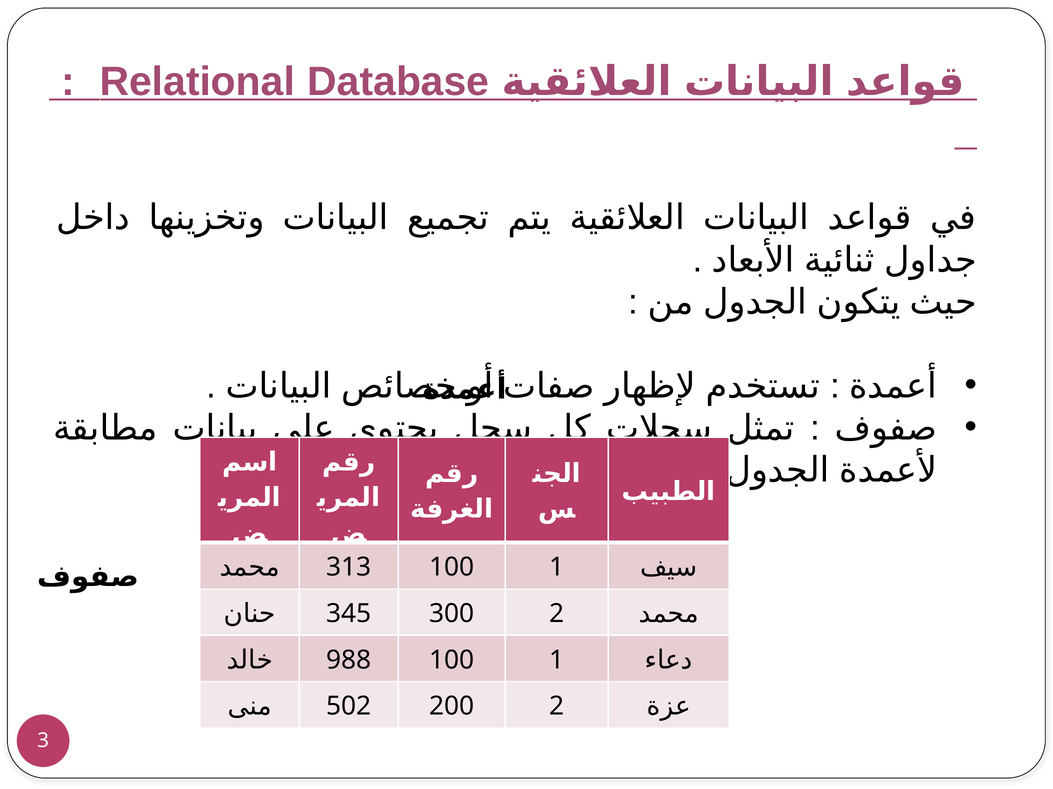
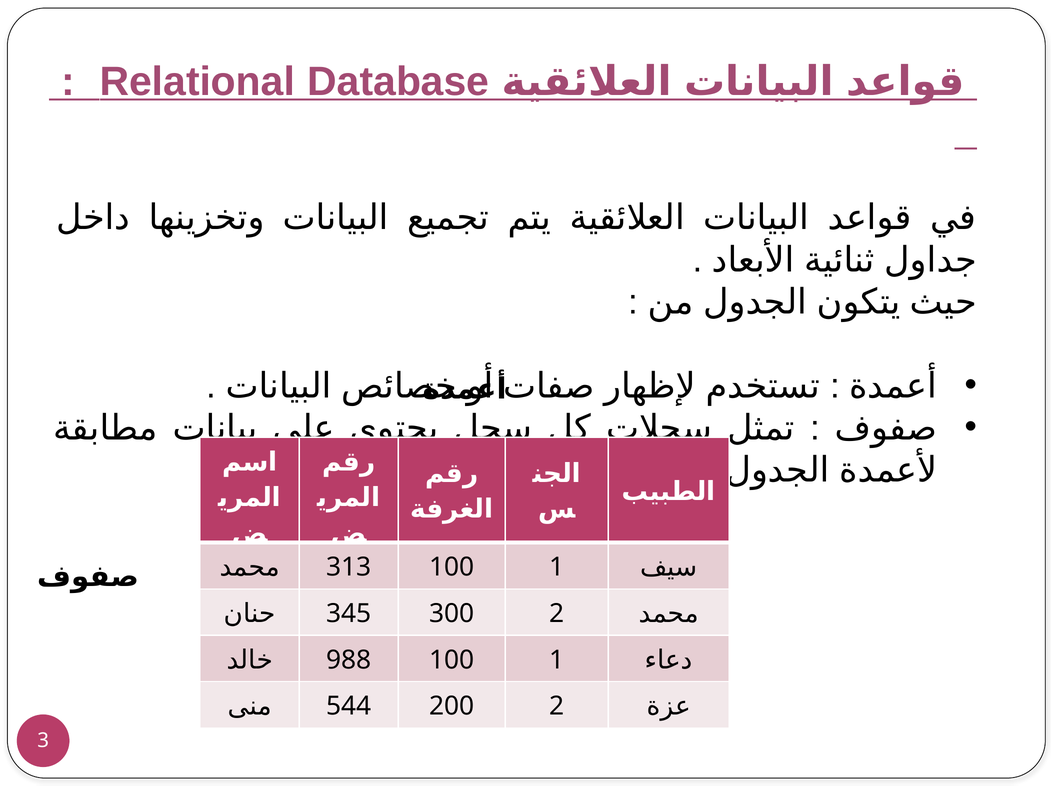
502: 502 -> 544 (349, 707)
